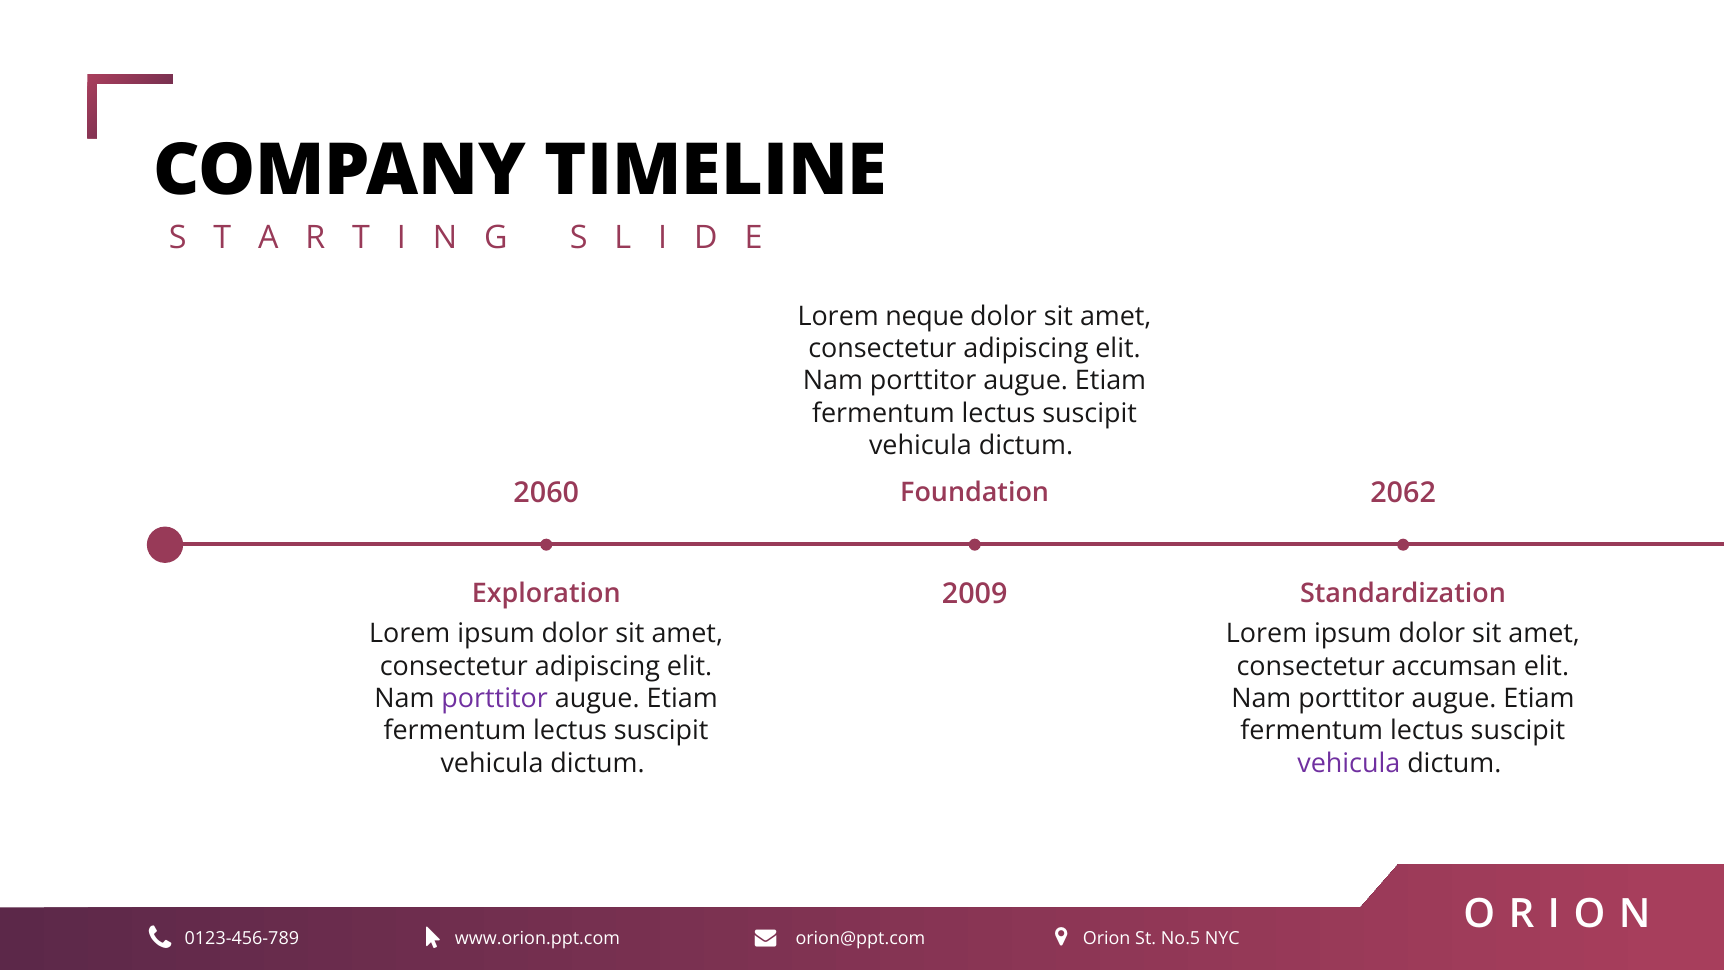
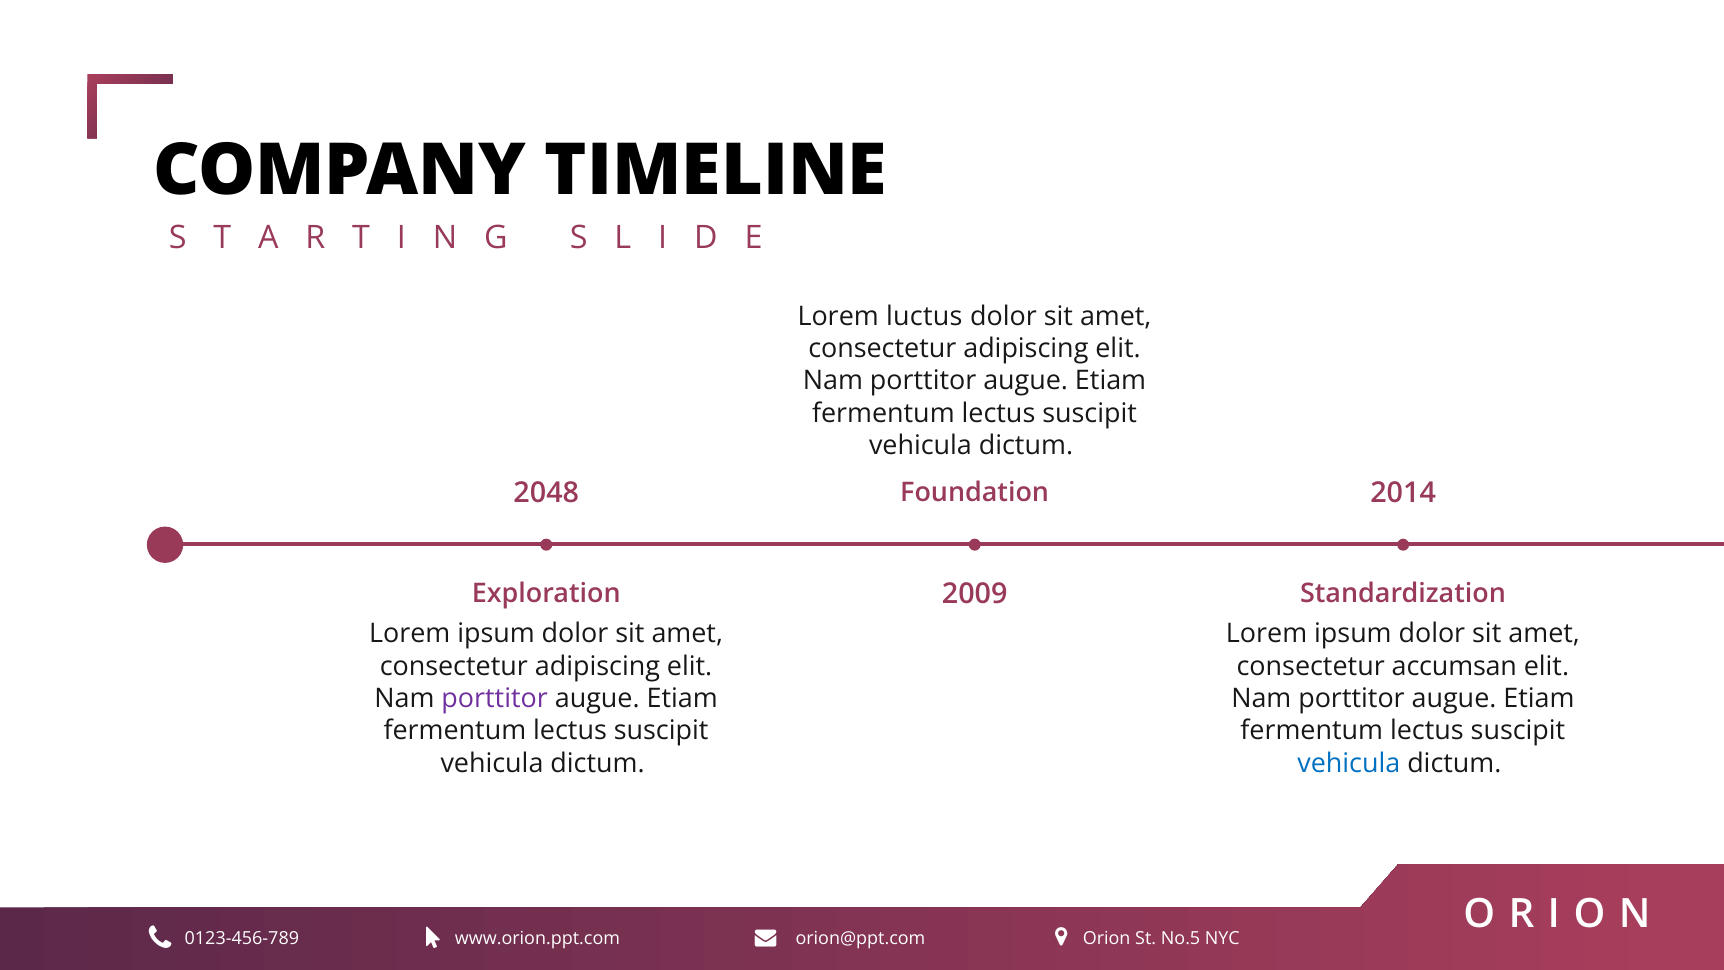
neque: neque -> luctus (924, 316)
2060: 2060 -> 2048 (546, 492)
2062: 2062 -> 2014 (1403, 492)
vehicula colour: purple -> blue (1349, 763)
